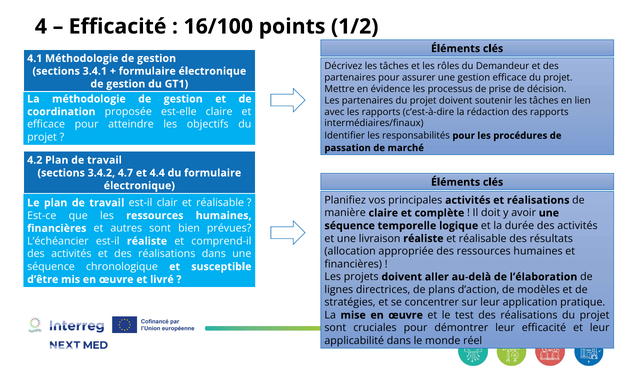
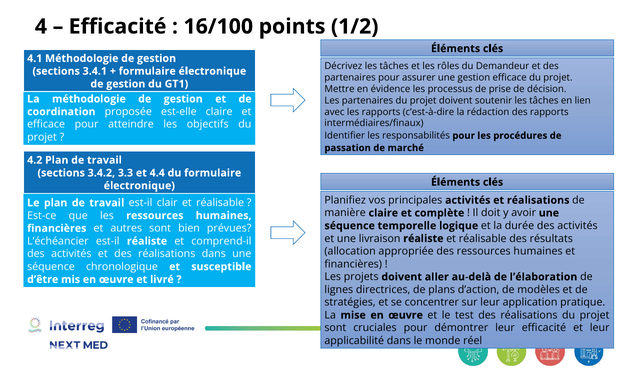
4.7: 4.7 -> 3.3 (125, 173)
